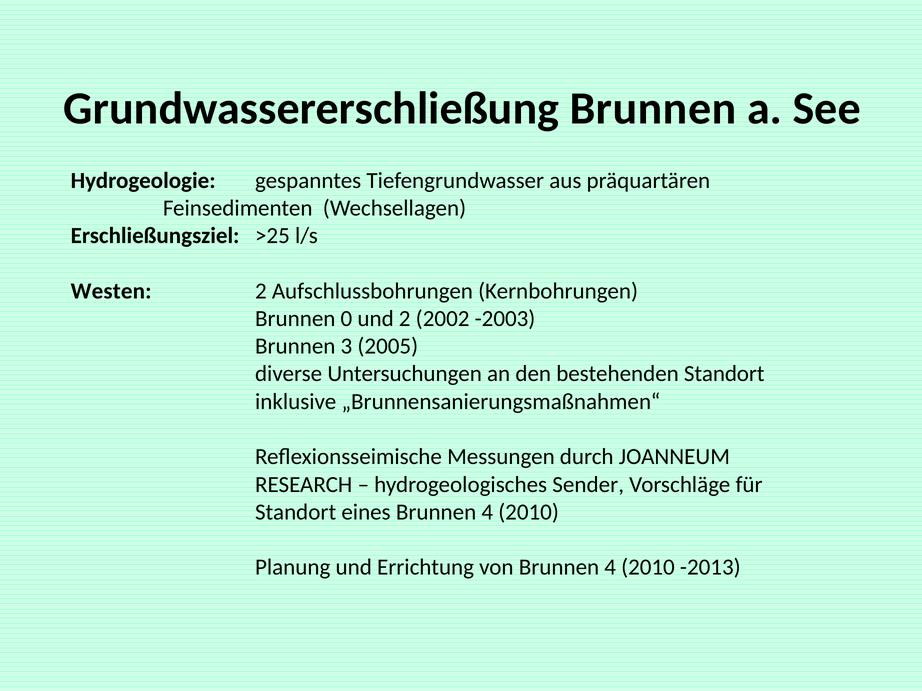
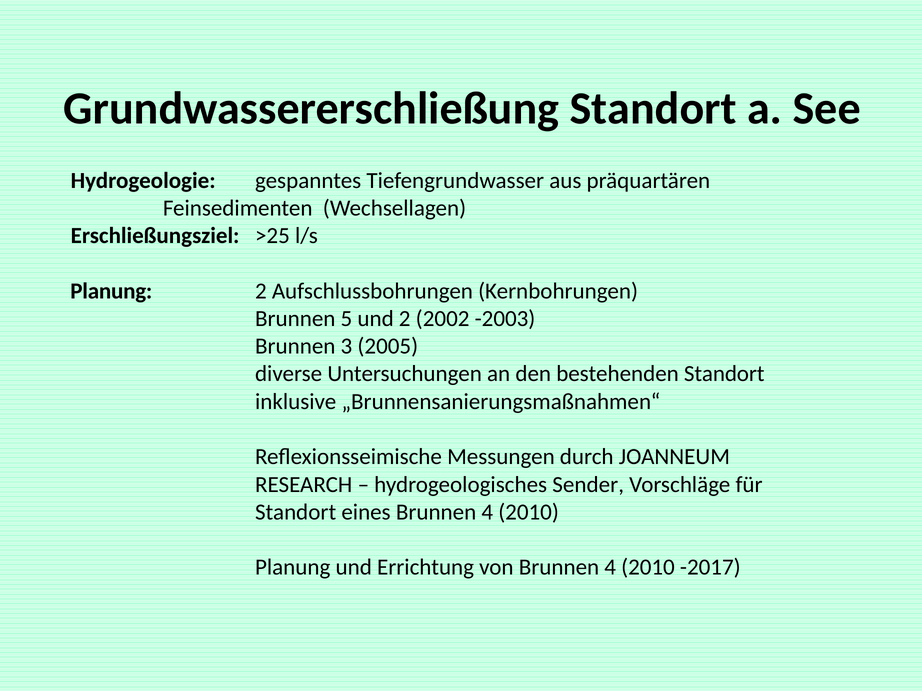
Grundwassererschließung Brunnen: Brunnen -> Standort (653, 109)
Westen: Westen -> Planung (111, 291)
0: 0 -> 5 (346, 319)
-2013: -2013 -> -2017 (710, 568)
